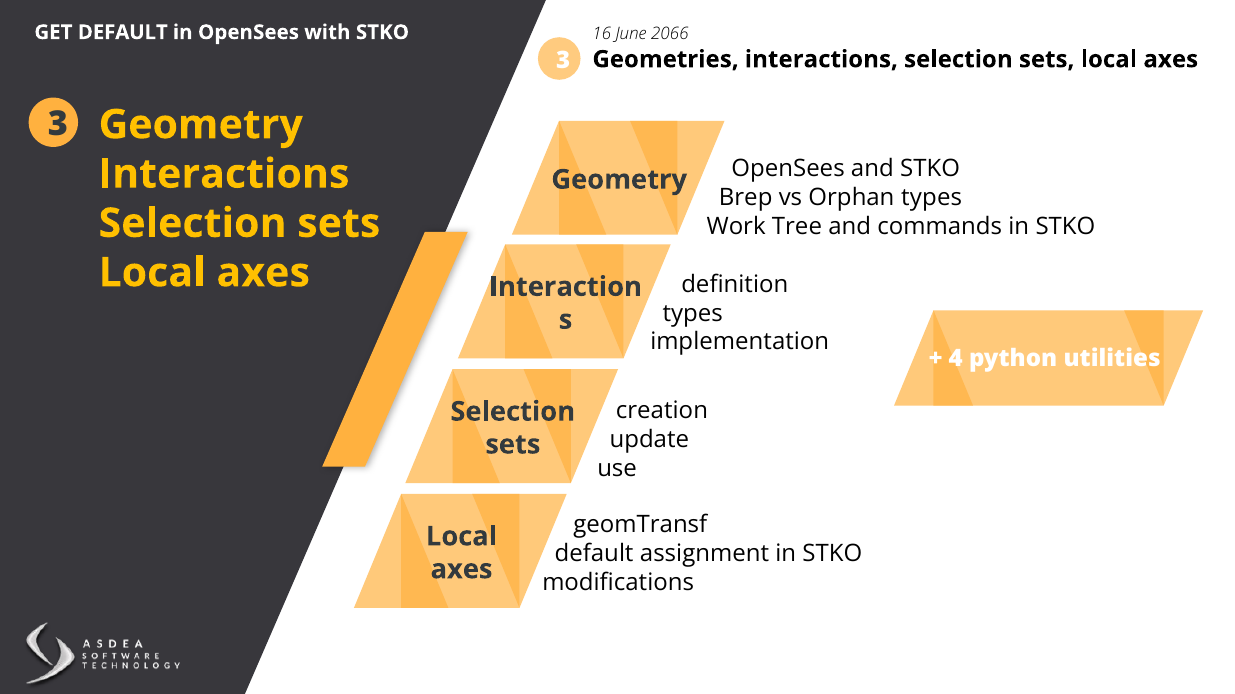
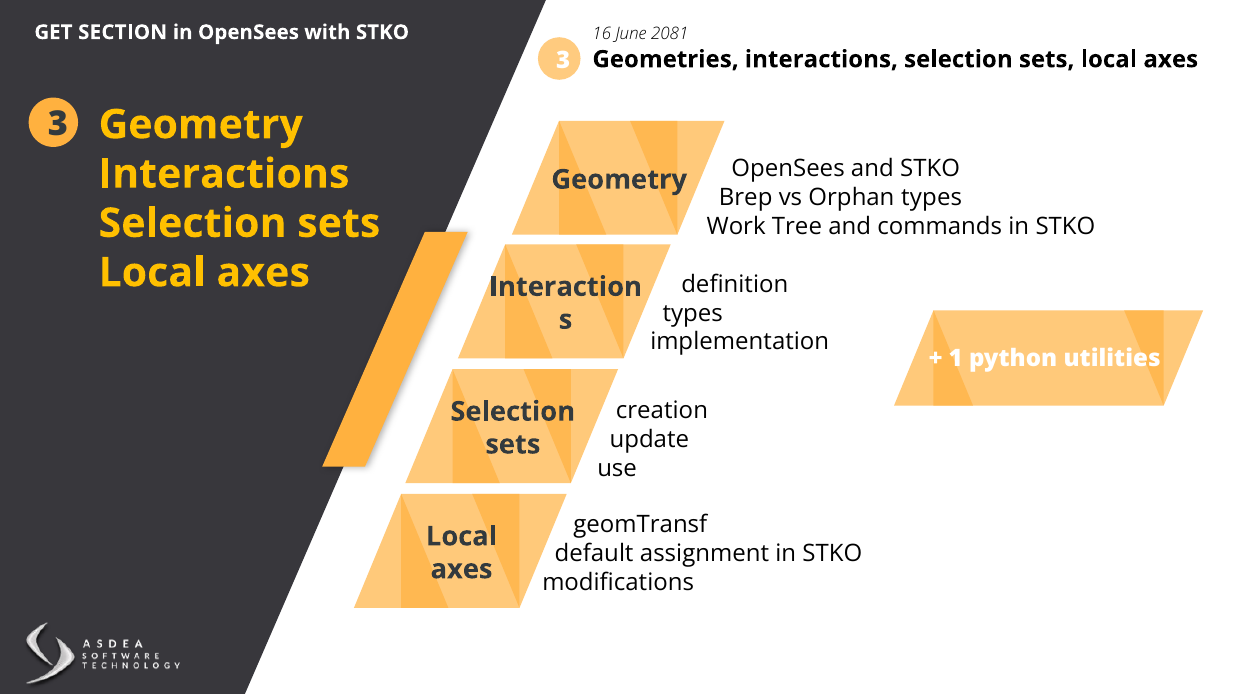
GET DEFAULT: DEFAULT -> SECTION (123, 32)
2066: 2066 -> 2081 (670, 34)
4: 4 -> 1 (956, 359)
